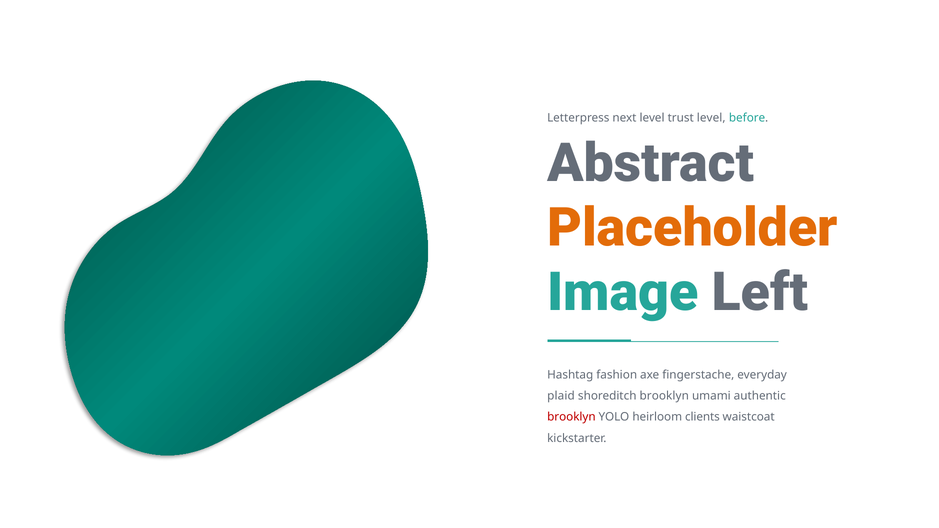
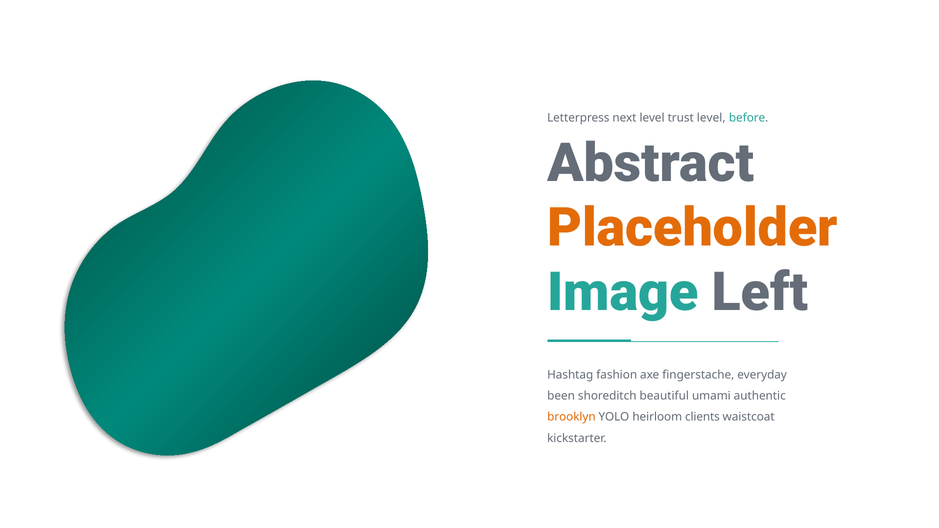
plaid: plaid -> been (561, 396)
shoreditch brooklyn: brooklyn -> beautiful (664, 396)
brooklyn colour: red -> orange (571, 417)
